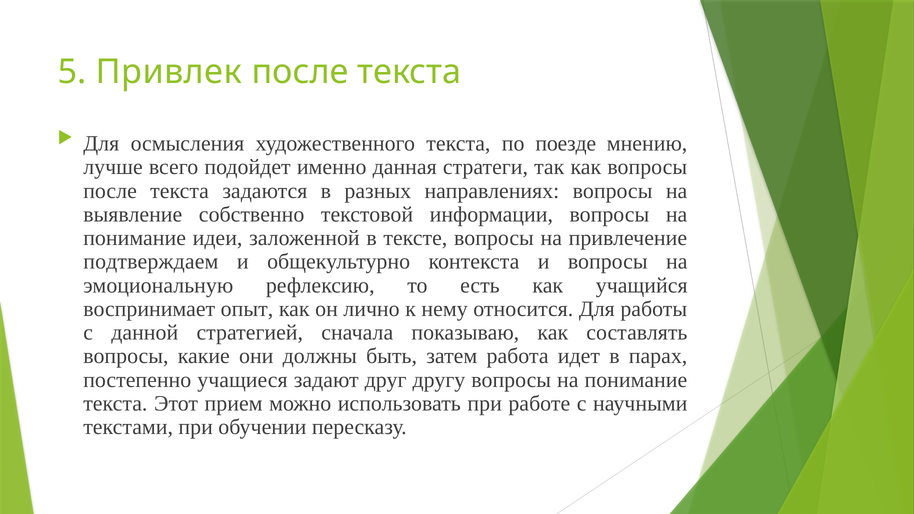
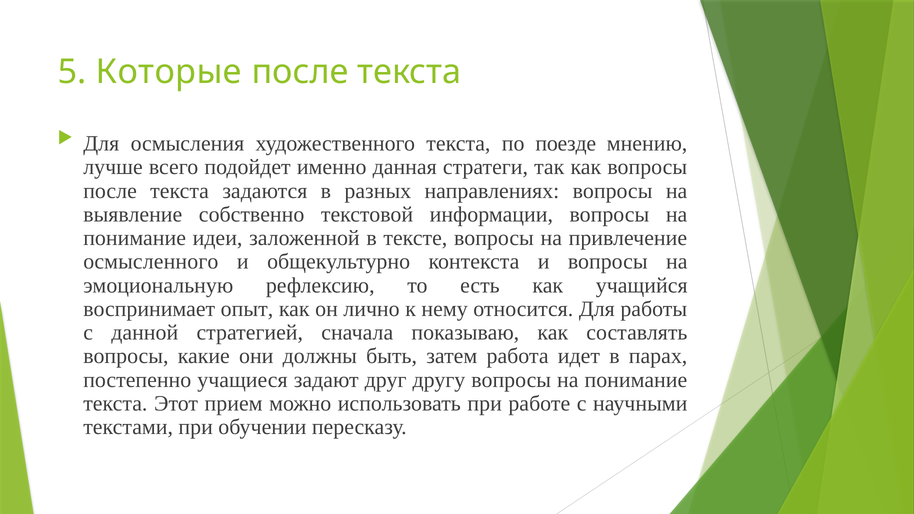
Привлек: Привлек -> Которые (169, 72)
подтверждаем: подтверждаем -> осмысленного (151, 262)
